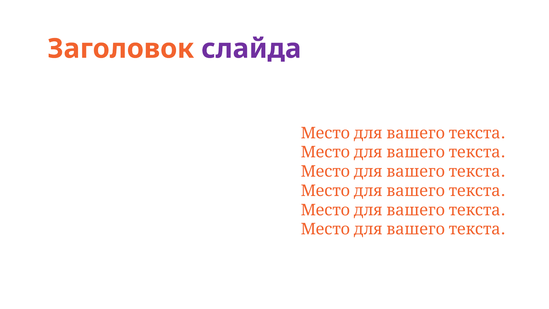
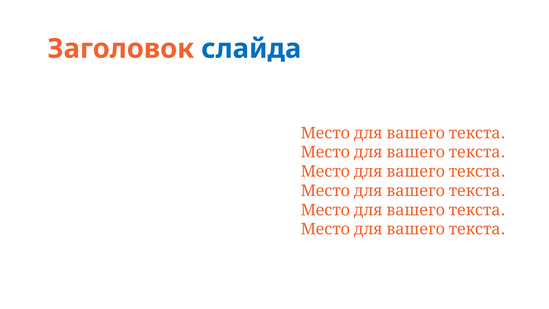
слайда colour: purple -> blue (251, 49)
